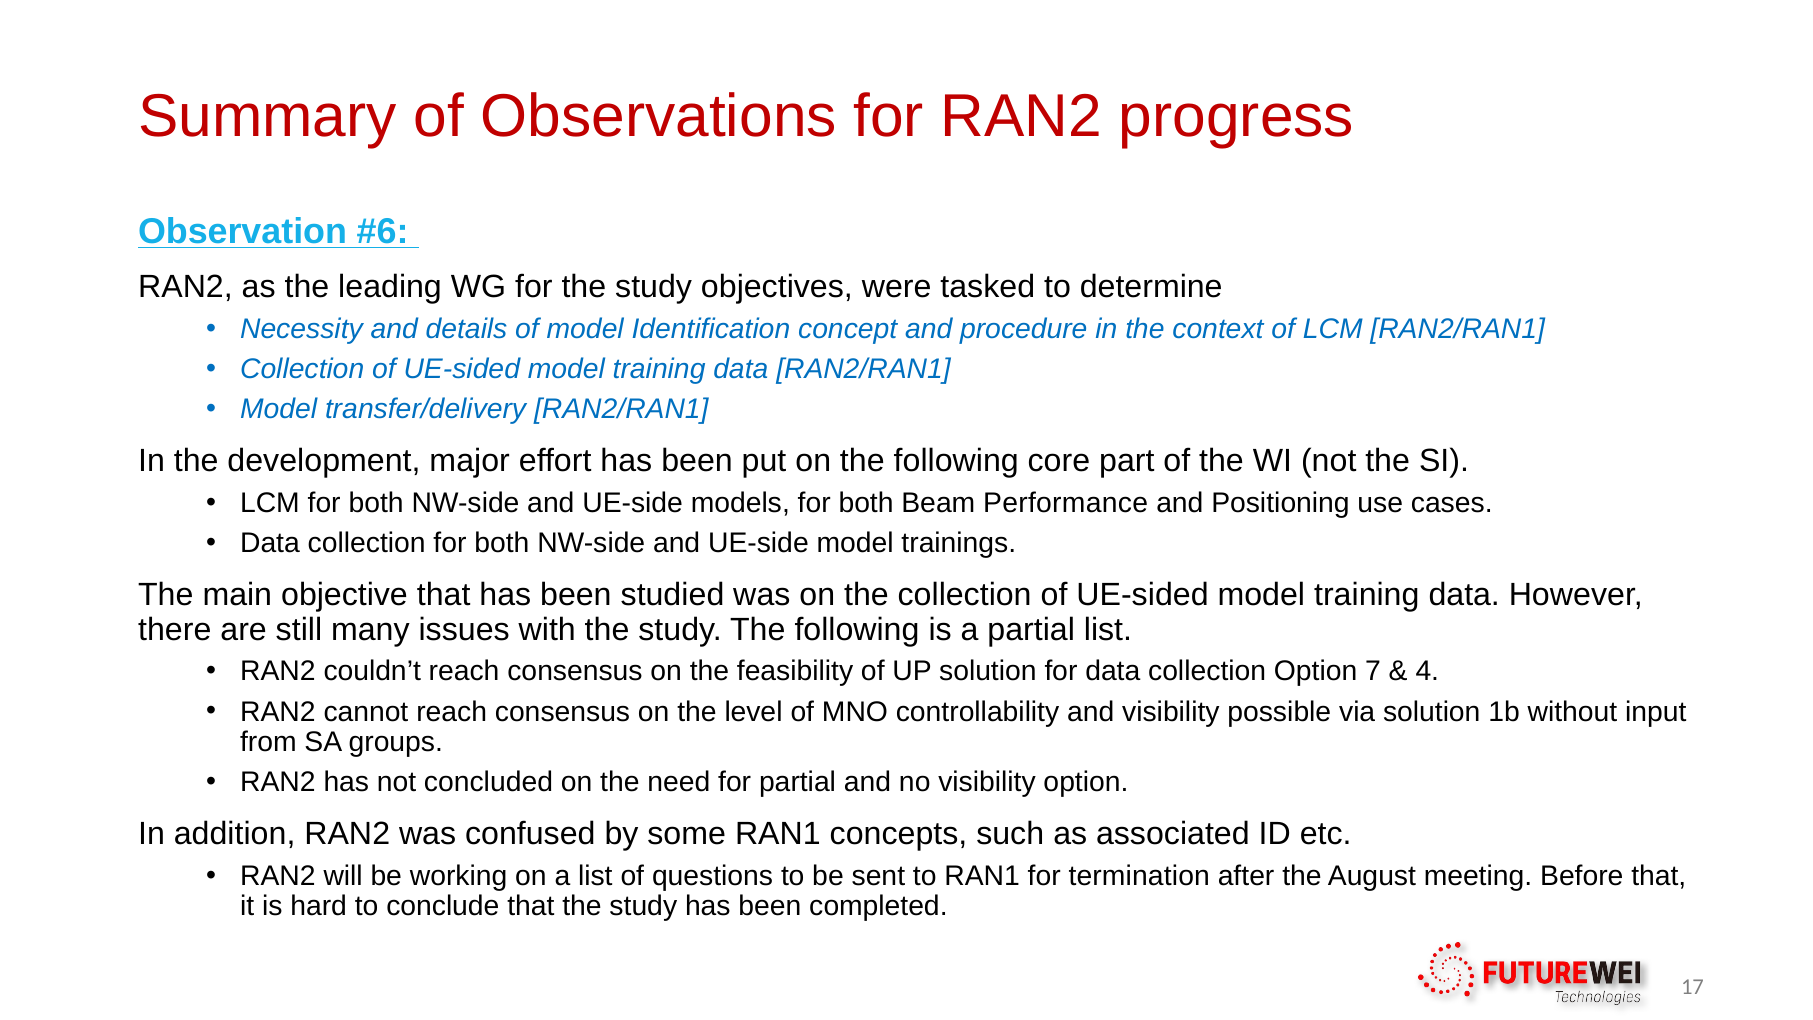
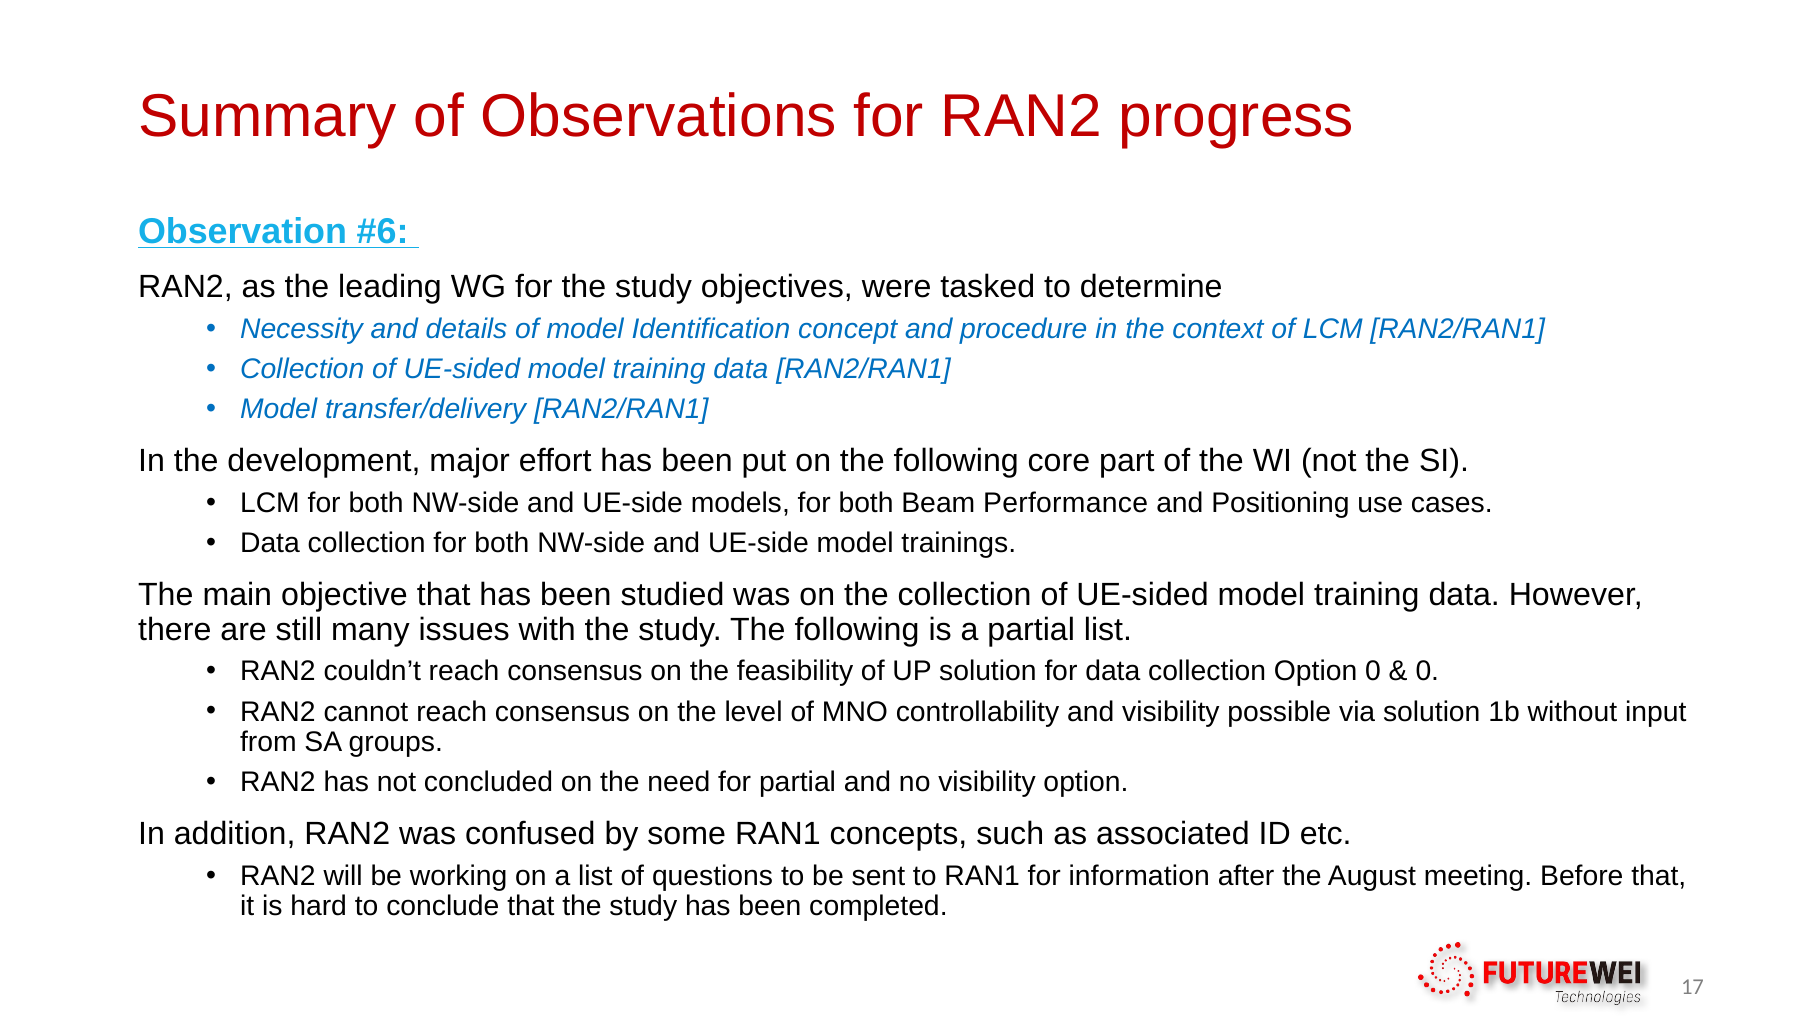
Option 7: 7 -> 0 (1373, 671)
4: 4 -> 0 (1427, 671)
termination: termination -> information (1139, 876)
